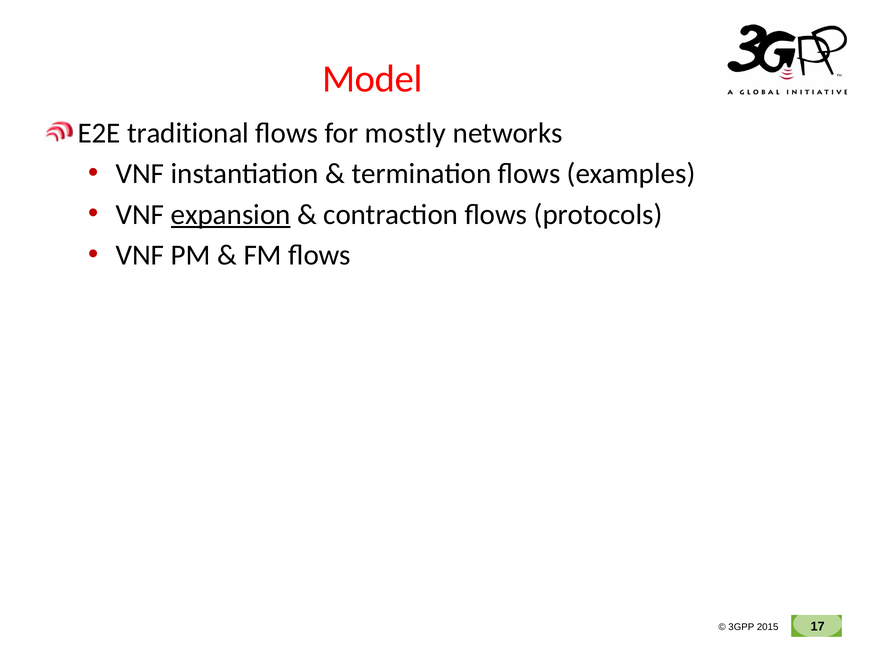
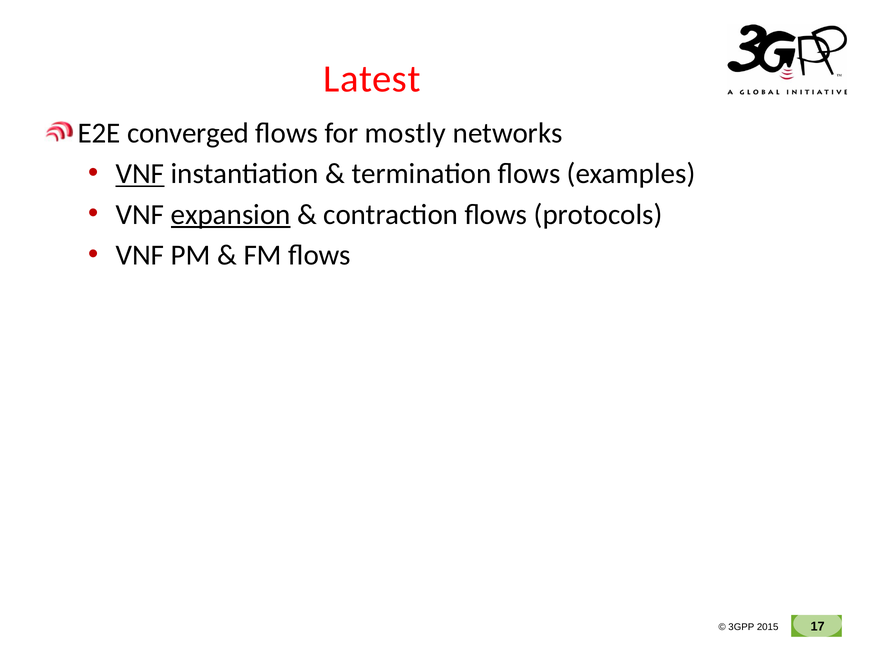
Model: Model -> Latest (372, 79)
traditional: traditional -> converged (188, 133)
VNF underline: none -> present (140, 174)
